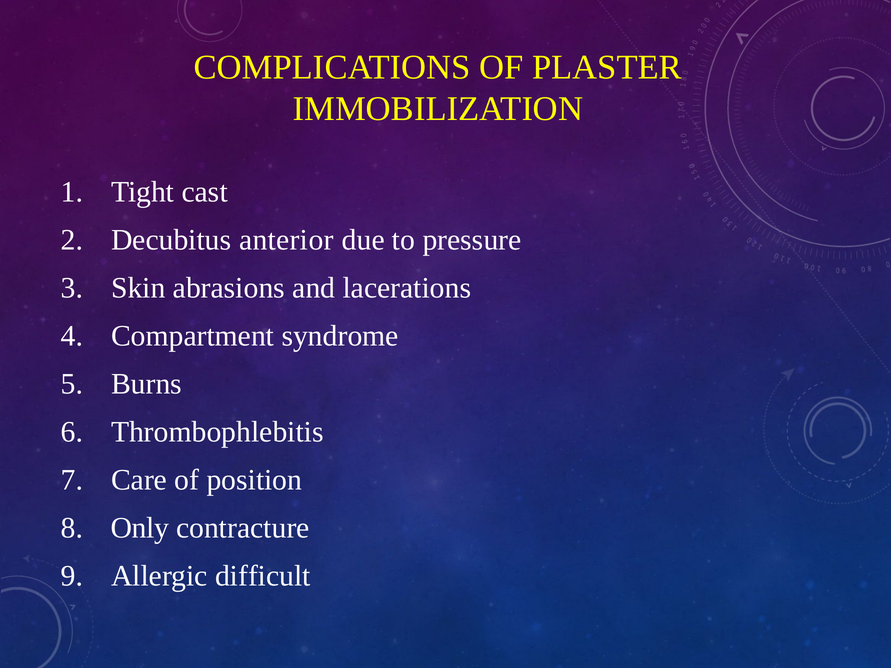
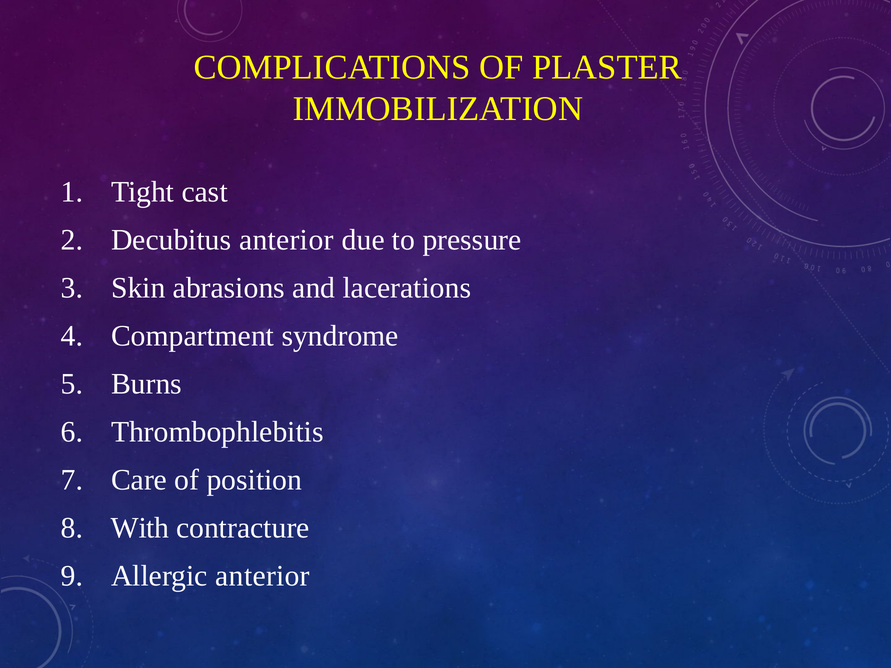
Only: Only -> With (140, 528)
Allergic difficult: difficult -> anterior (263, 576)
